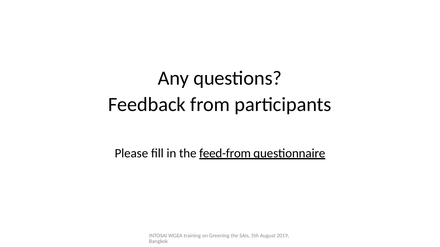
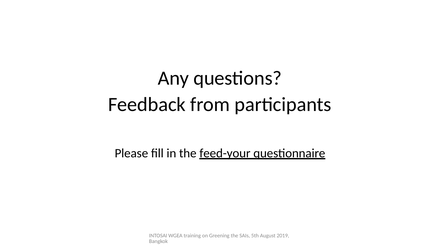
feed-from: feed-from -> feed-your (225, 154)
